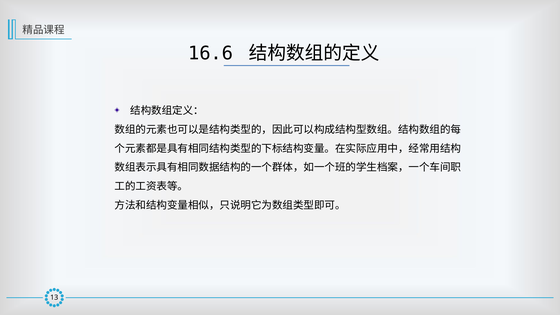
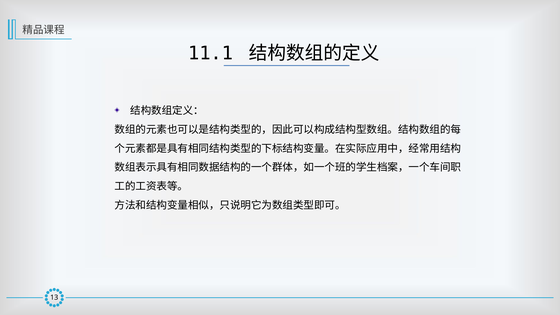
16.6: 16.6 -> 11.1 (211, 53)
